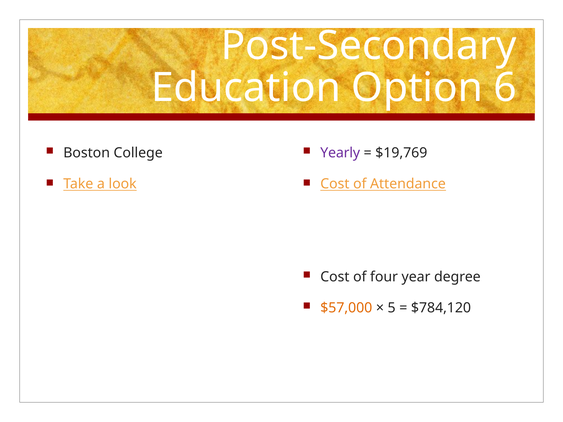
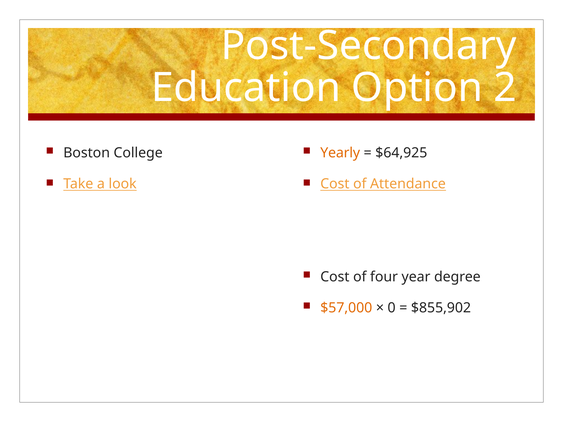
6: 6 -> 2 (505, 88)
Yearly colour: purple -> orange (340, 153)
$19,769: $19,769 -> $64,925 (401, 153)
5: 5 -> 0 (392, 308)
$784,120: $784,120 -> $855,902 (441, 308)
